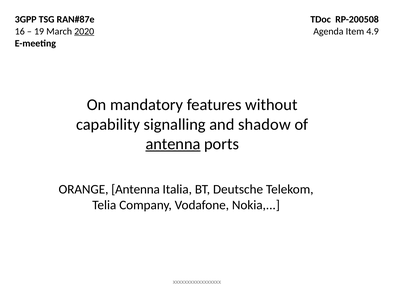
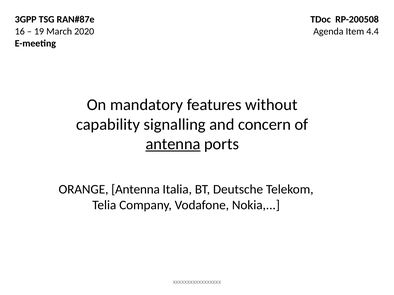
2020 underline: present -> none (84, 31)
4.9: 4.9 -> 4.4 (373, 31)
shadow: shadow -> concern (265, 125)
